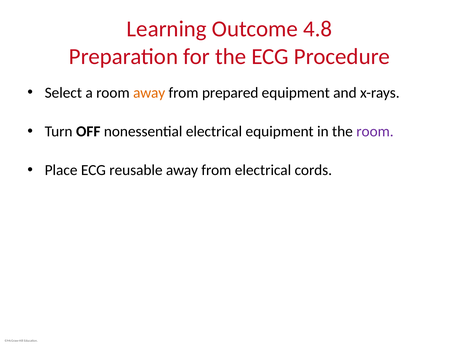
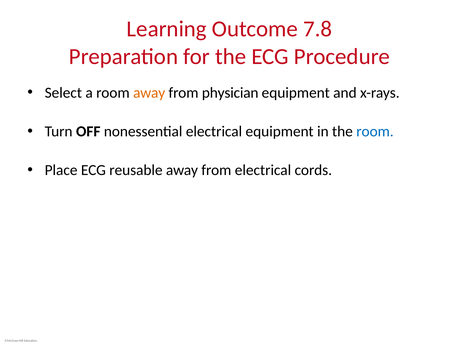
4.8: 4.8 -> 7.8 (318, 29)
prepared: prepared -> physician (230, 93)
room colour: purple -> blue (375, 132)
